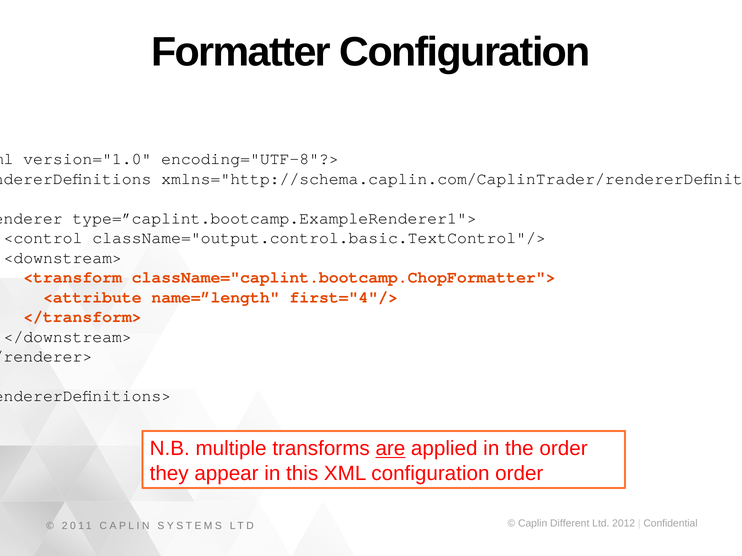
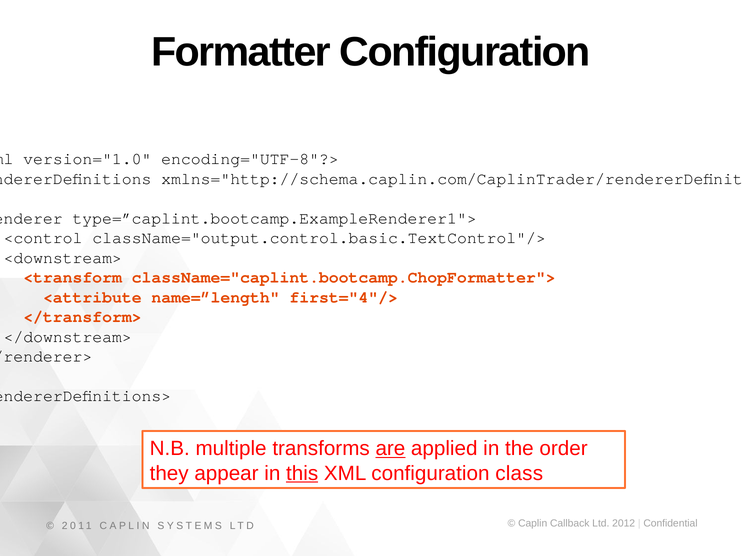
this underline: none -> present (302, 474)
configuration order: order -> class (519, 474)
Different: Different -> Callback (570, 524)
